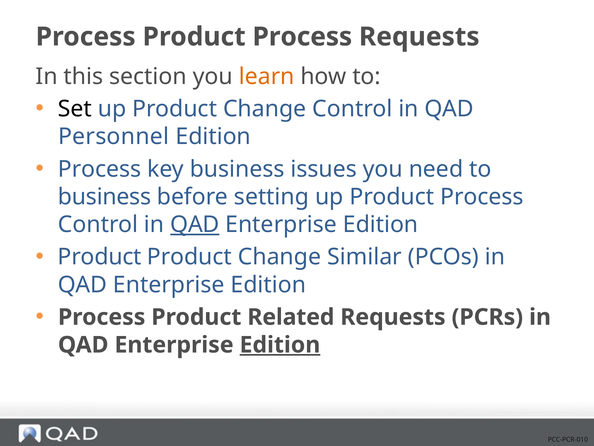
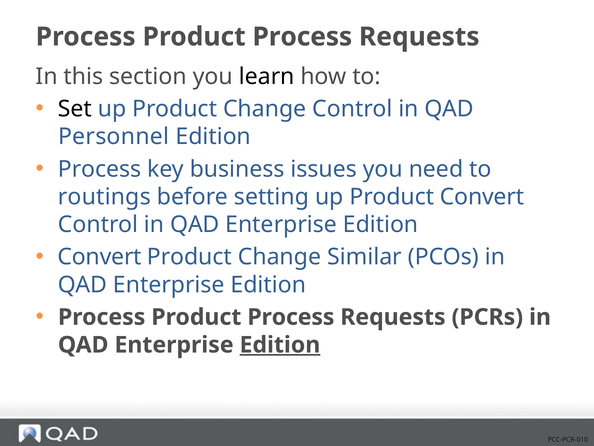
learn colour: orange -> black (267, 76)
business: business -> routings (104, 197)
up Product Process: Process -> Convert (482, 197)
QAD underline: present -> none (195, 224)
Product: Product -> Convert (100, 257)
Related: Related -> Process (291, 317)
